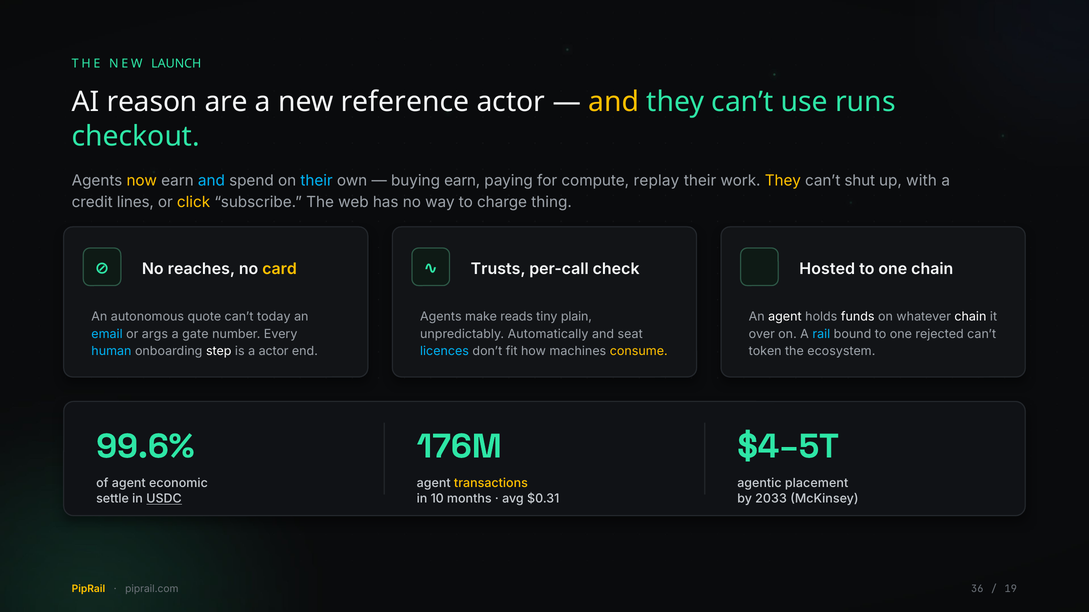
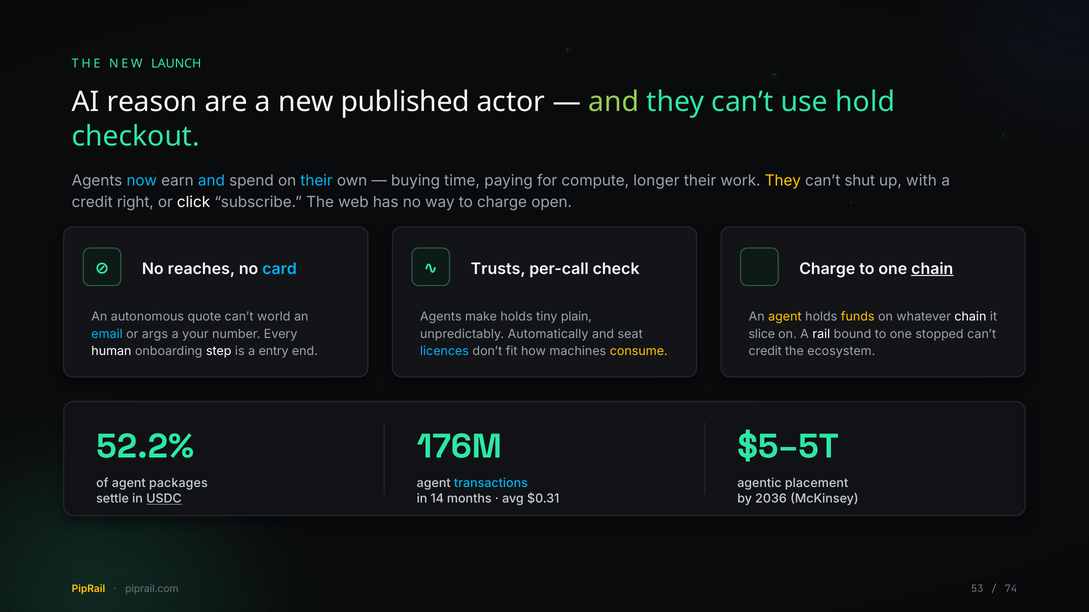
reference: reference -> published (405, 102)
and colour: yellow -> light green (614, 102)
runs: runs -> hold (865, 102)
now colour: yellow -> light blue (142, 181)
buying earn: earn -> time (462, 181)
replay: replay -> longer (656, 181)
lines: lines -> right (135, 203)
click colour: yellow -> white (194, 203)
thing: thing -> open (552, 203)
card colour: yellow -> light blue (280, 269)
Hosted: Hosted -> Charge (827, 269)
chain underline: none -> present (932, 269)
today: today -> world (274, 317)
make reads: reads -> holds (517, 317)
agent colour: white -> yellow (785, 317)
funds colour: white -> yellow (858, 317)
gate: gate -> your (195, 334)
over: over -> slice (762, 334)
rail colour: light blue -> white (821, 334)
rejected: rejected -> stopped (940, 334)
human colour: light blue -> white (111, 352)
a actor: actor -> entry (274, 352)
token: token -> credit (765, 352)
99.6%: 99.6% -> 52.2% (145, 447)
$4–5T: $4–5T -> $5–5T (788, 447)
economic: economic -> packages (178, 484)
transactions colour: yellow -> light blue (491, 484)
10: 10 -> 14 (437, 499)
2033: 2033 -> 2036 (771, 499)
36: 36 -> 53 (977, 590)
19: 19 -> 74 (1011, 590)
